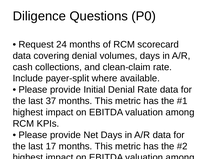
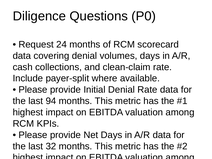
37: 37 -> 94 (51, 101)
17: 17 -> 32 (51, 146)
